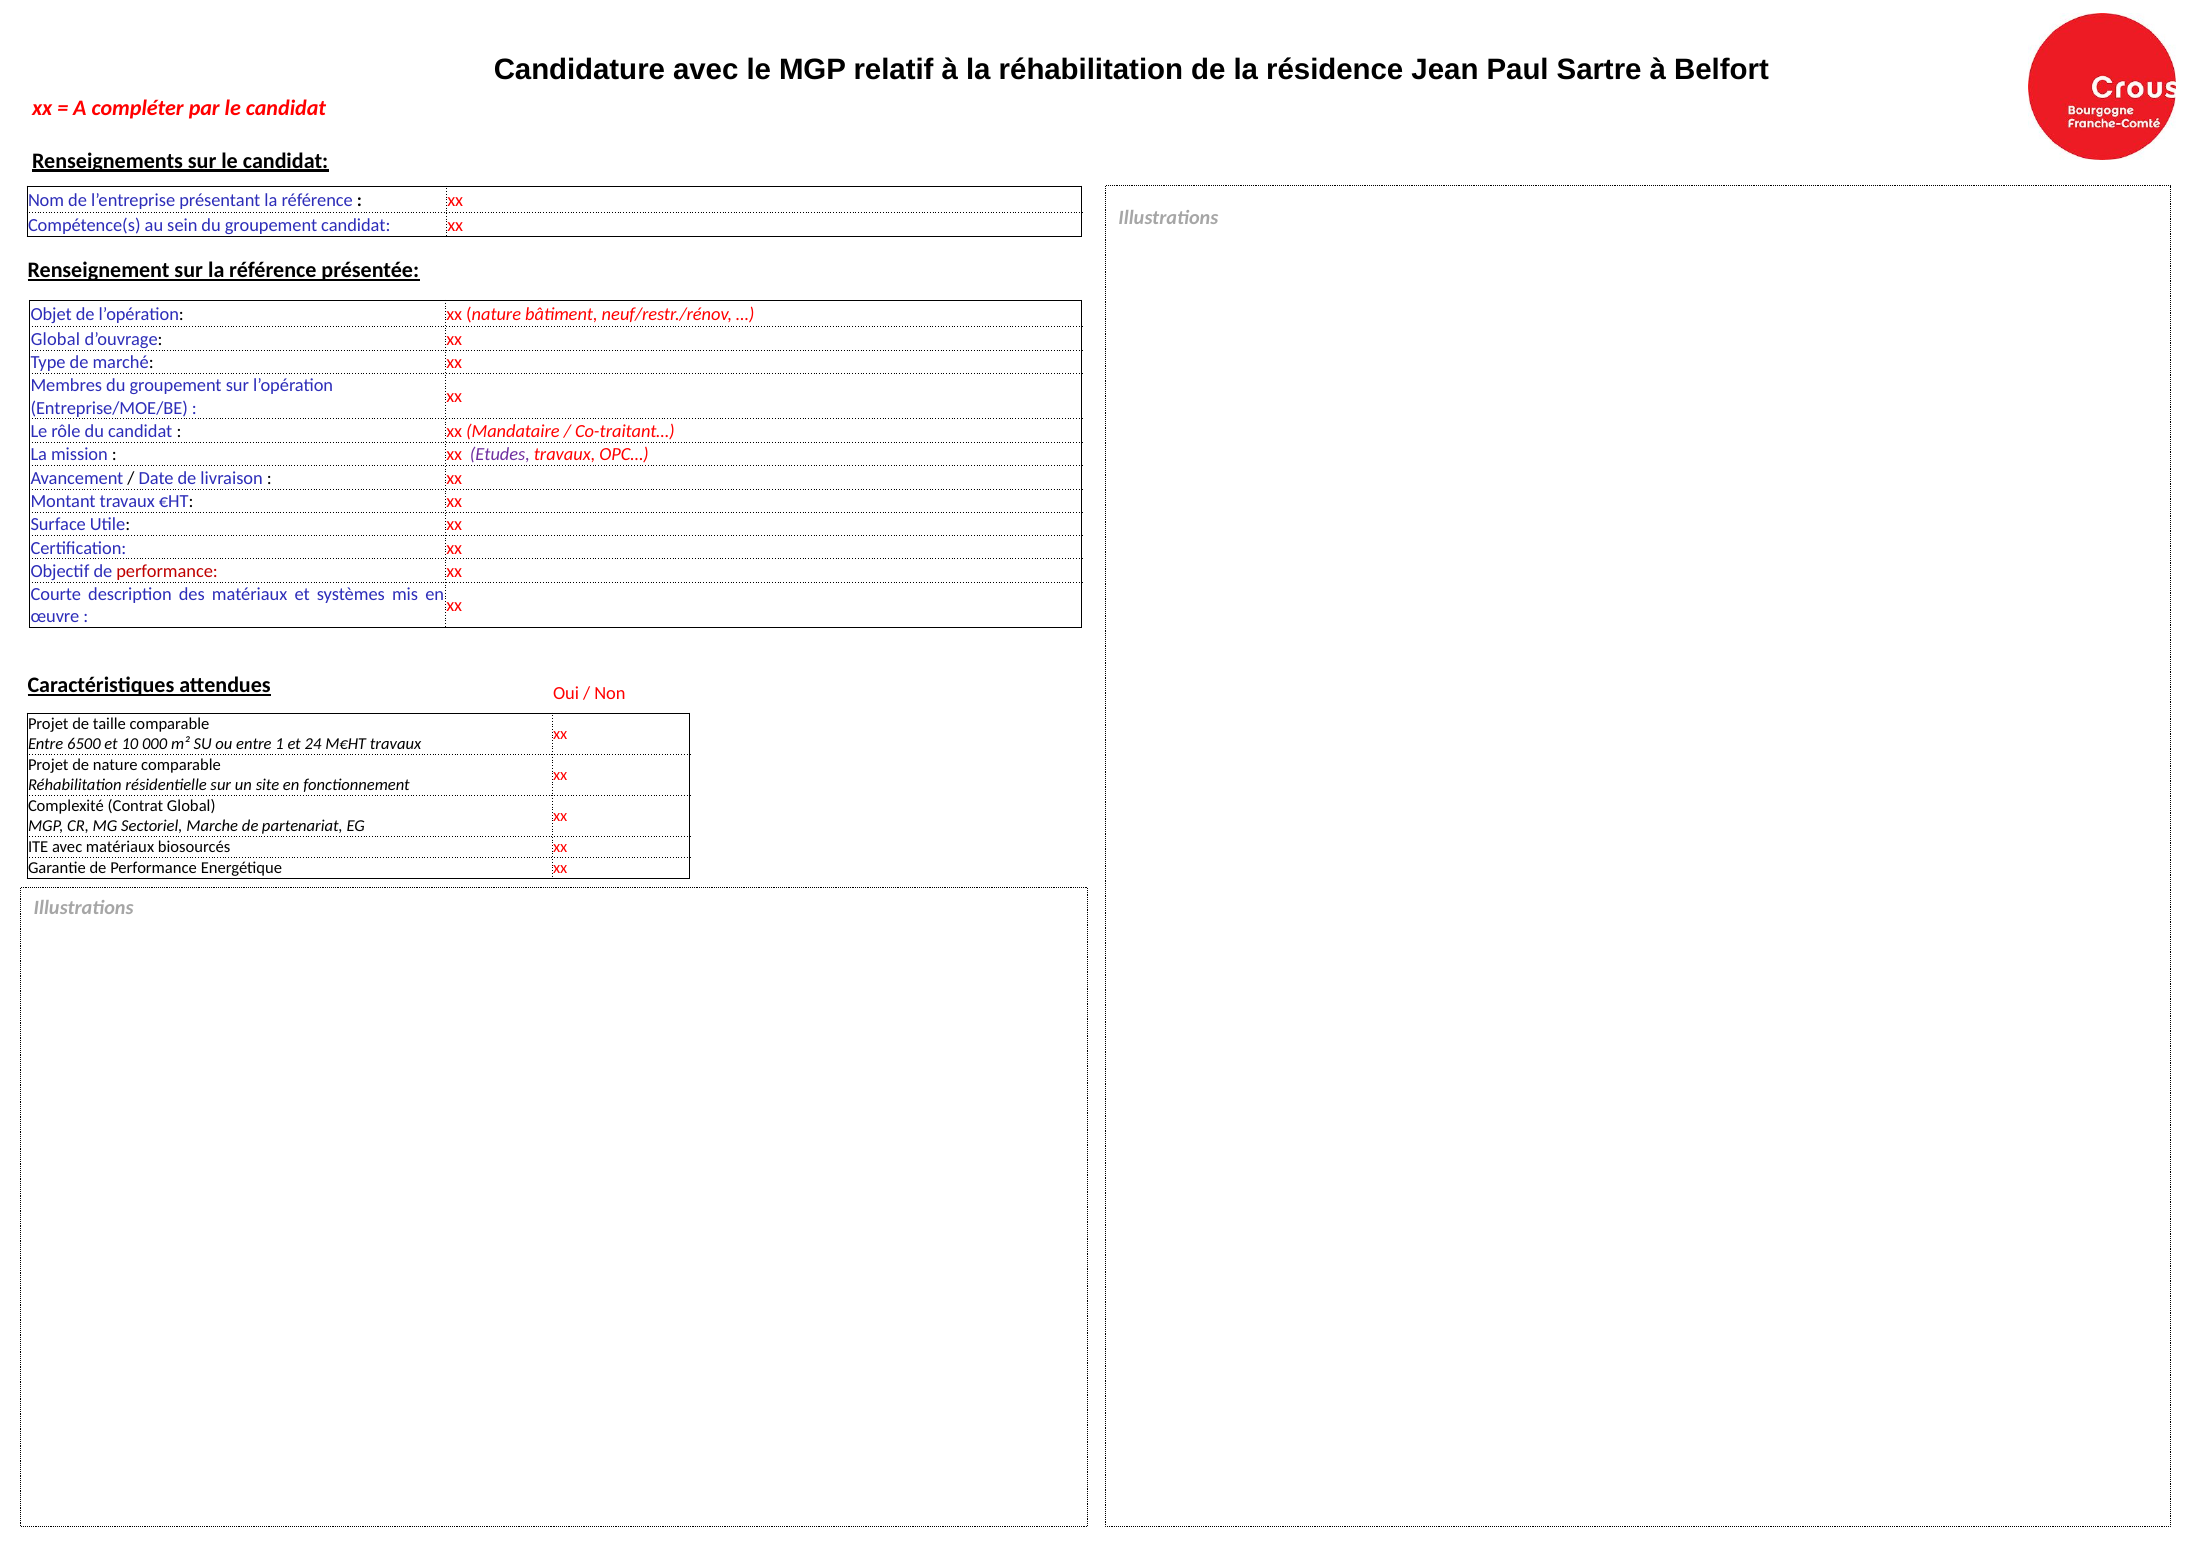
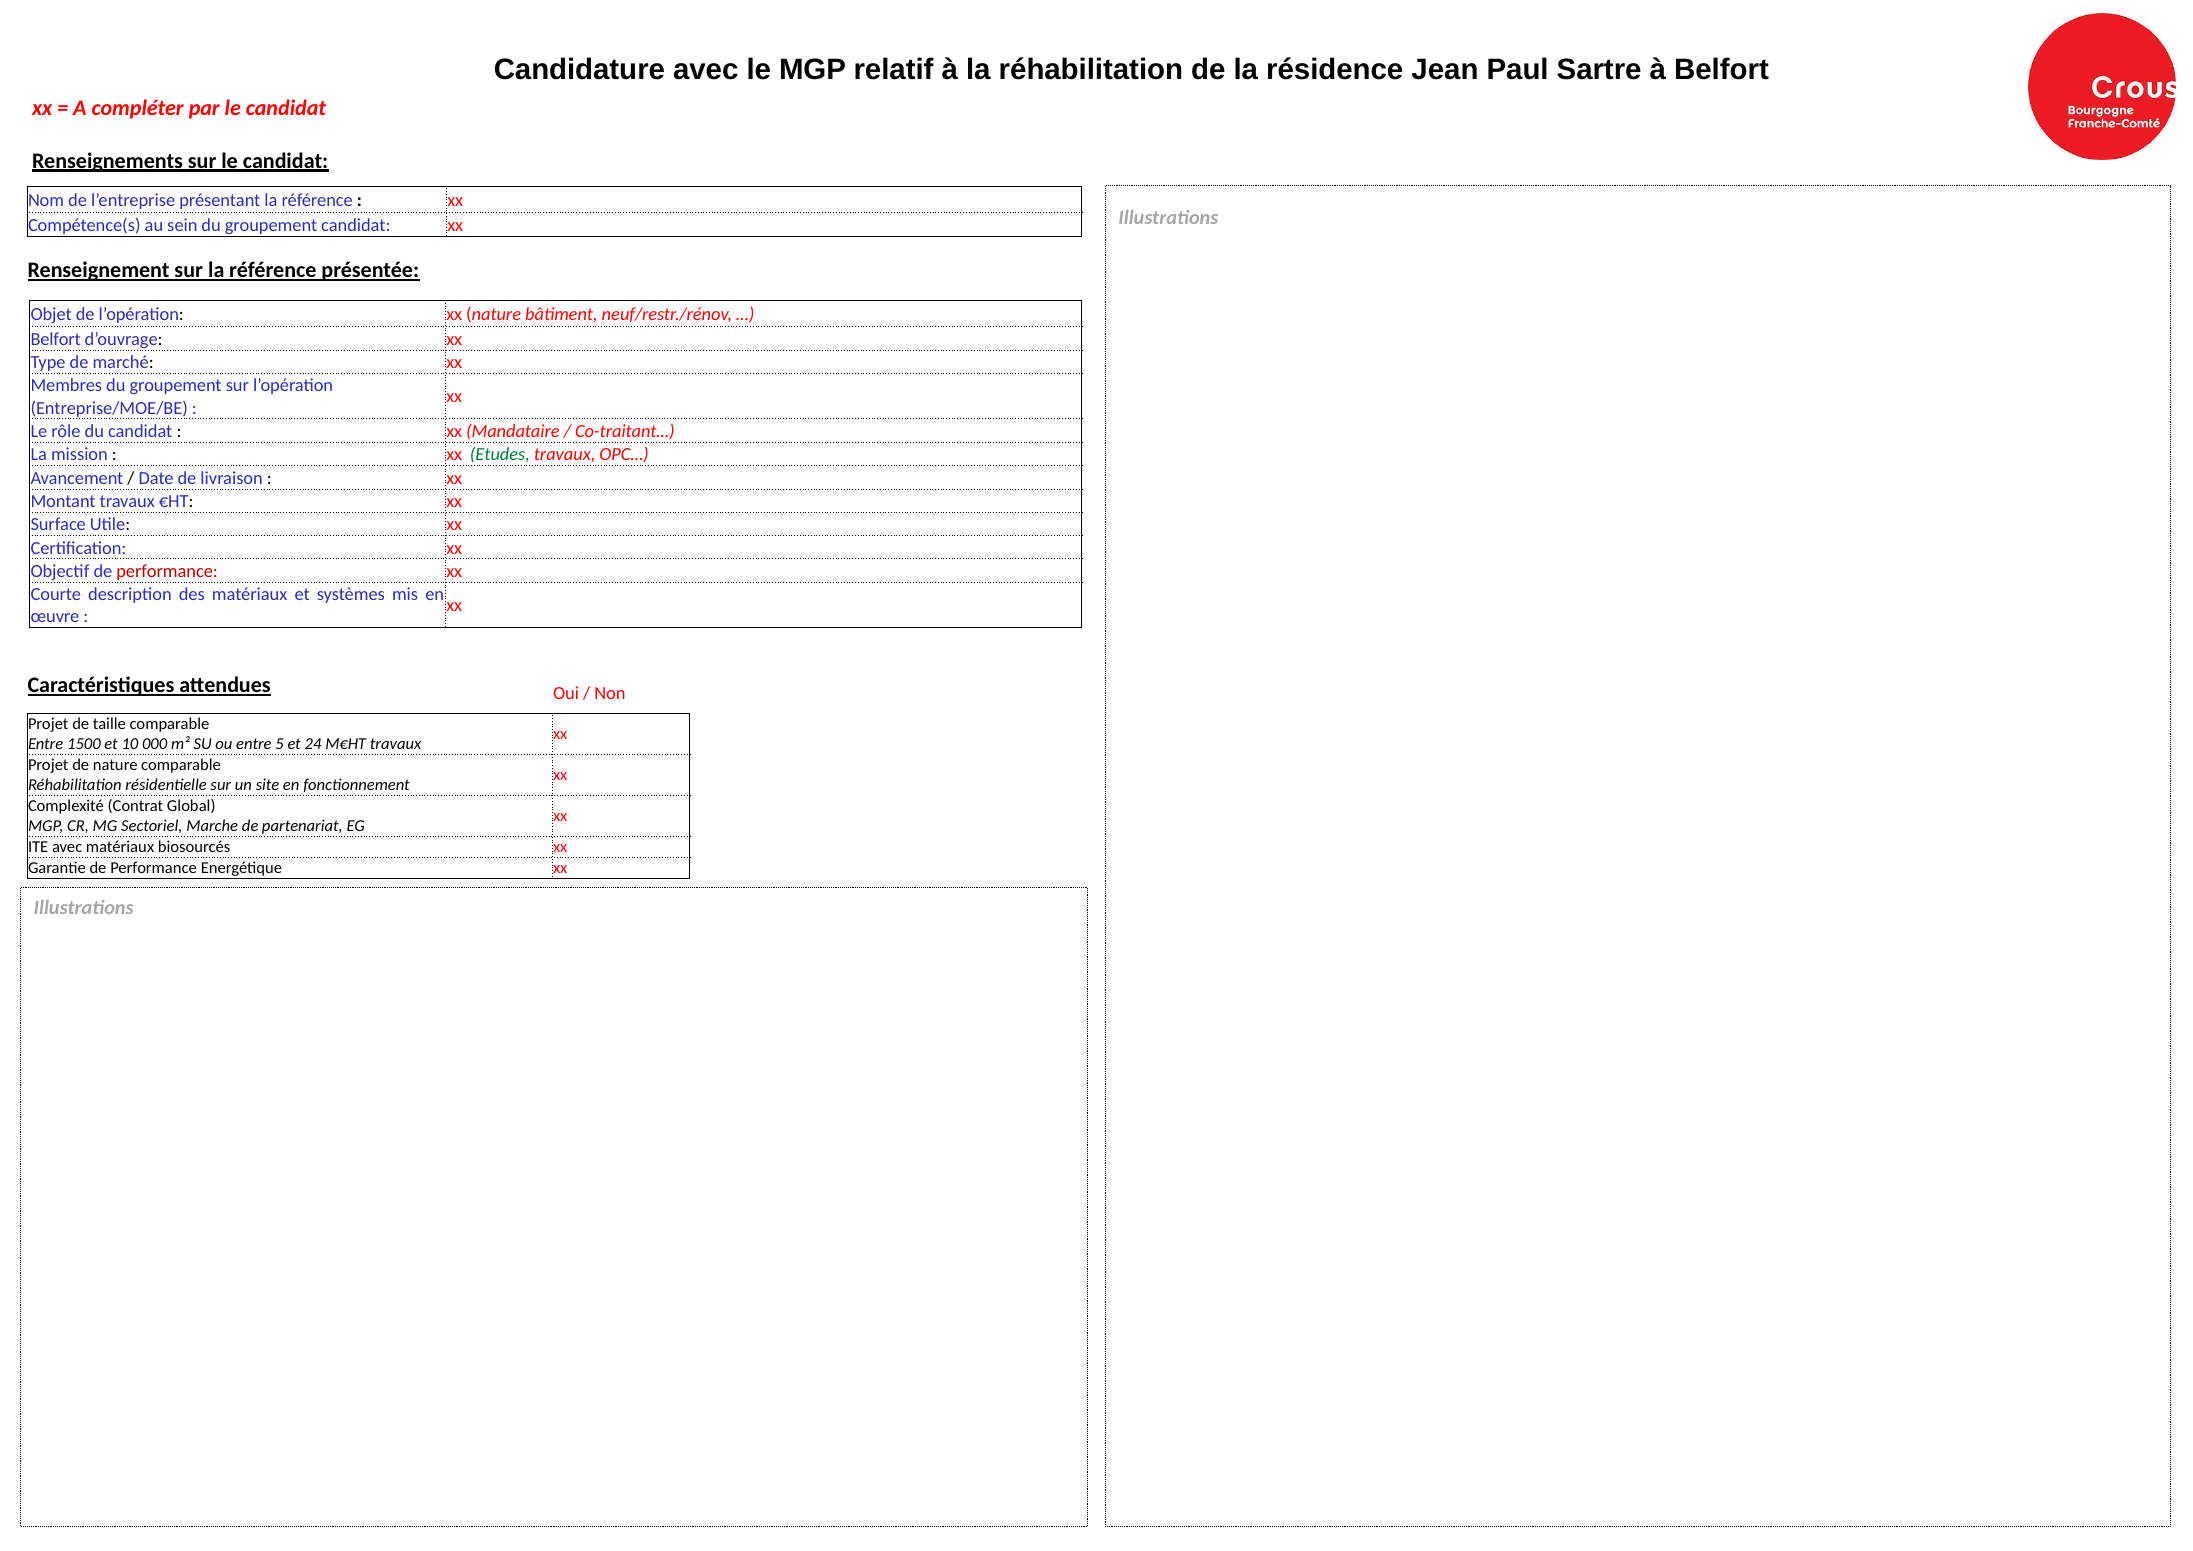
Global: Global -> Belfort (56, 339)
Etudes colour: purple -> green (500, 455)
6500: 6500 -> 1500 (84, 744)
1: 1 -> 5 (280, 744)
